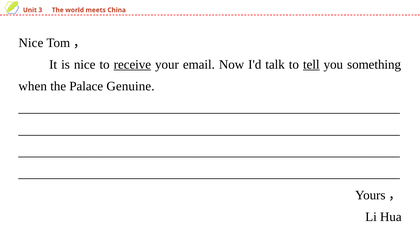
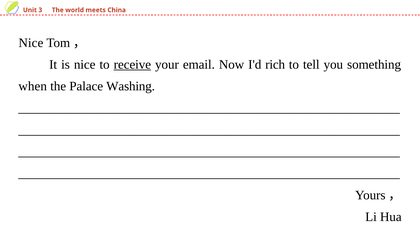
talk: talk -> rich (275, 65)
tell underline: present -> none (311, 65)
Genuine: Genuine -> Washing (131, 86)
